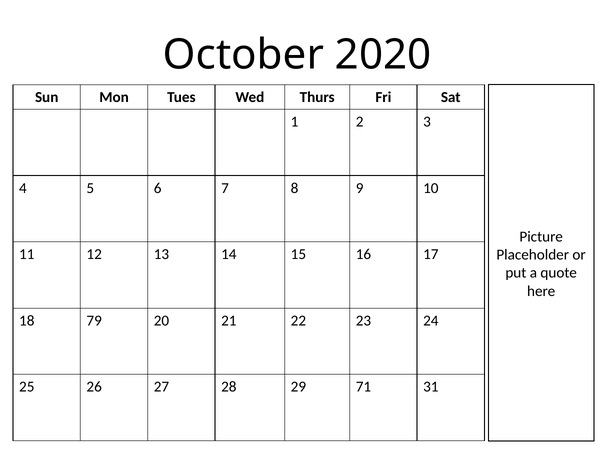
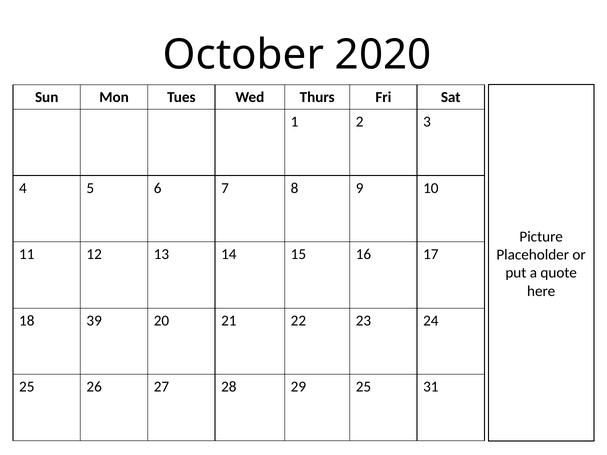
79: 79 -> 39 (94, 321)
29 71: 71 -> 25 (363, 387)
